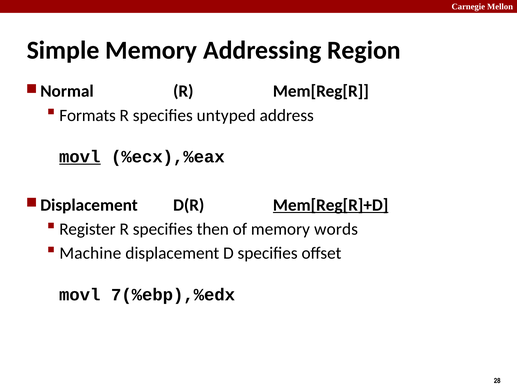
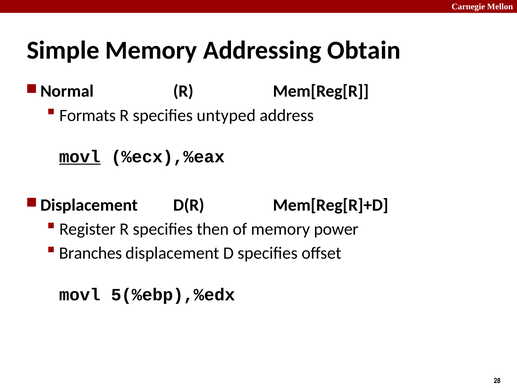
Region: Region -> Obtain (364, 50)
Mem[Reg[R]+D underline: present -> none (331, 205)
words: words -> power (336, 229)
Machine: Machine -> Branches (91, 253)
7(%ebp),%edx: 7(%ebp),%edx -> 5(%ebp),%edx (173, 294)
